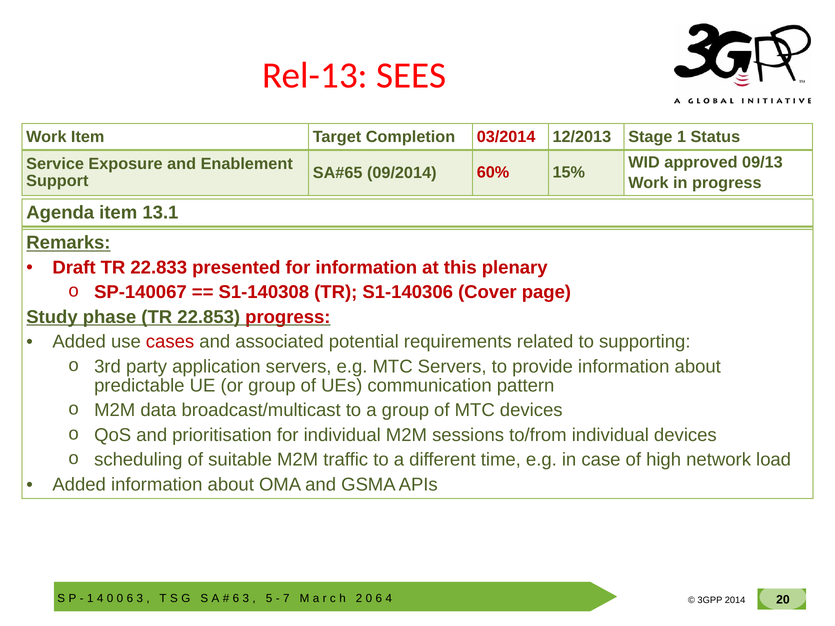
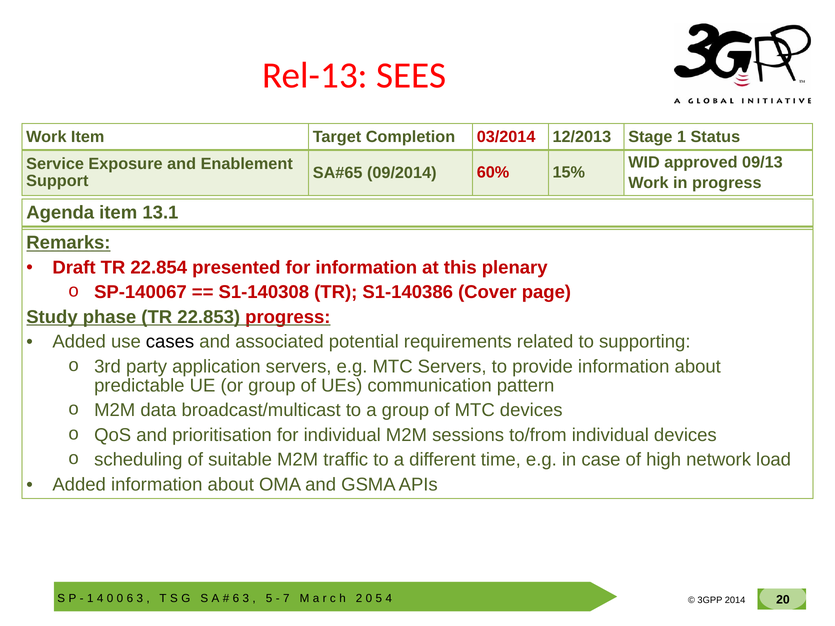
22.833: 22.833 -> 22.854 (159, 268)
S1-140306: S1-140306 -> S1-140386 (408, 292)
cases colour: red -> black (170, 342)
6: 6 -> 5 (379, 599)
